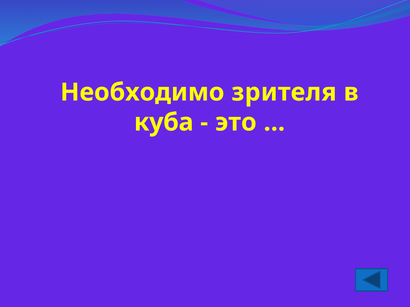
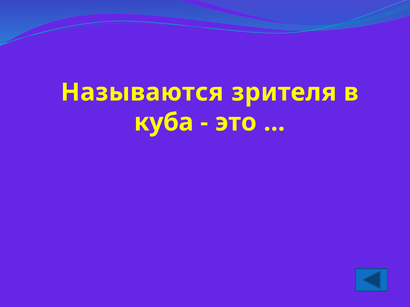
Необходимо: Необходимо -> Называются (142, 92)
